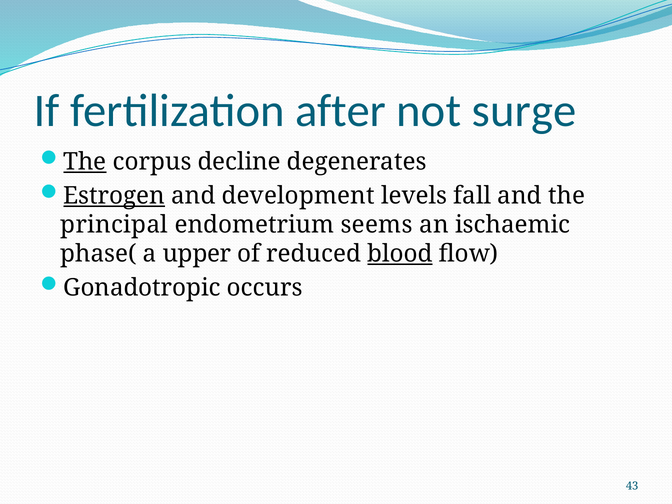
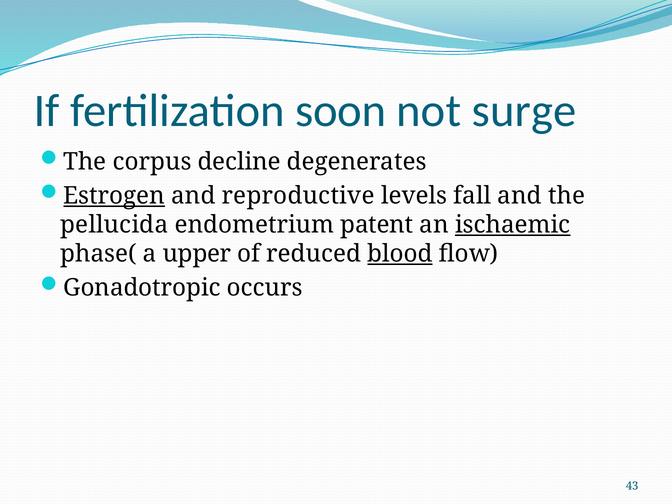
after: after -> soon (341, 111)
The underline: present -> none (85, 162)
development: development -> reproductive (298, 196)
principal: principal -> pellucida (114, 225)
seems: seems -> patent (377, 225)
ischaemic underline: none -> present (513, 225)
